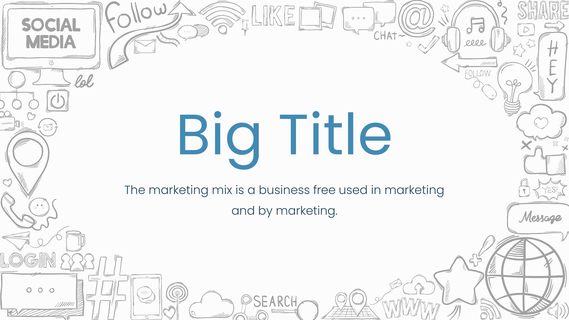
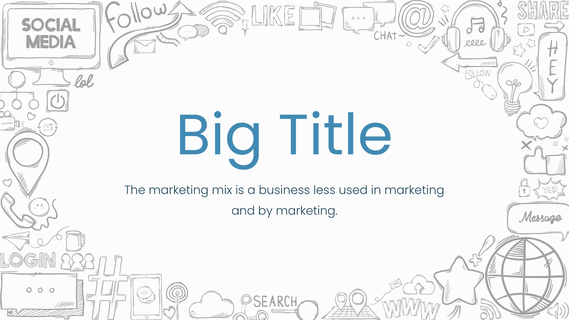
free: free -> less (324, 190)
